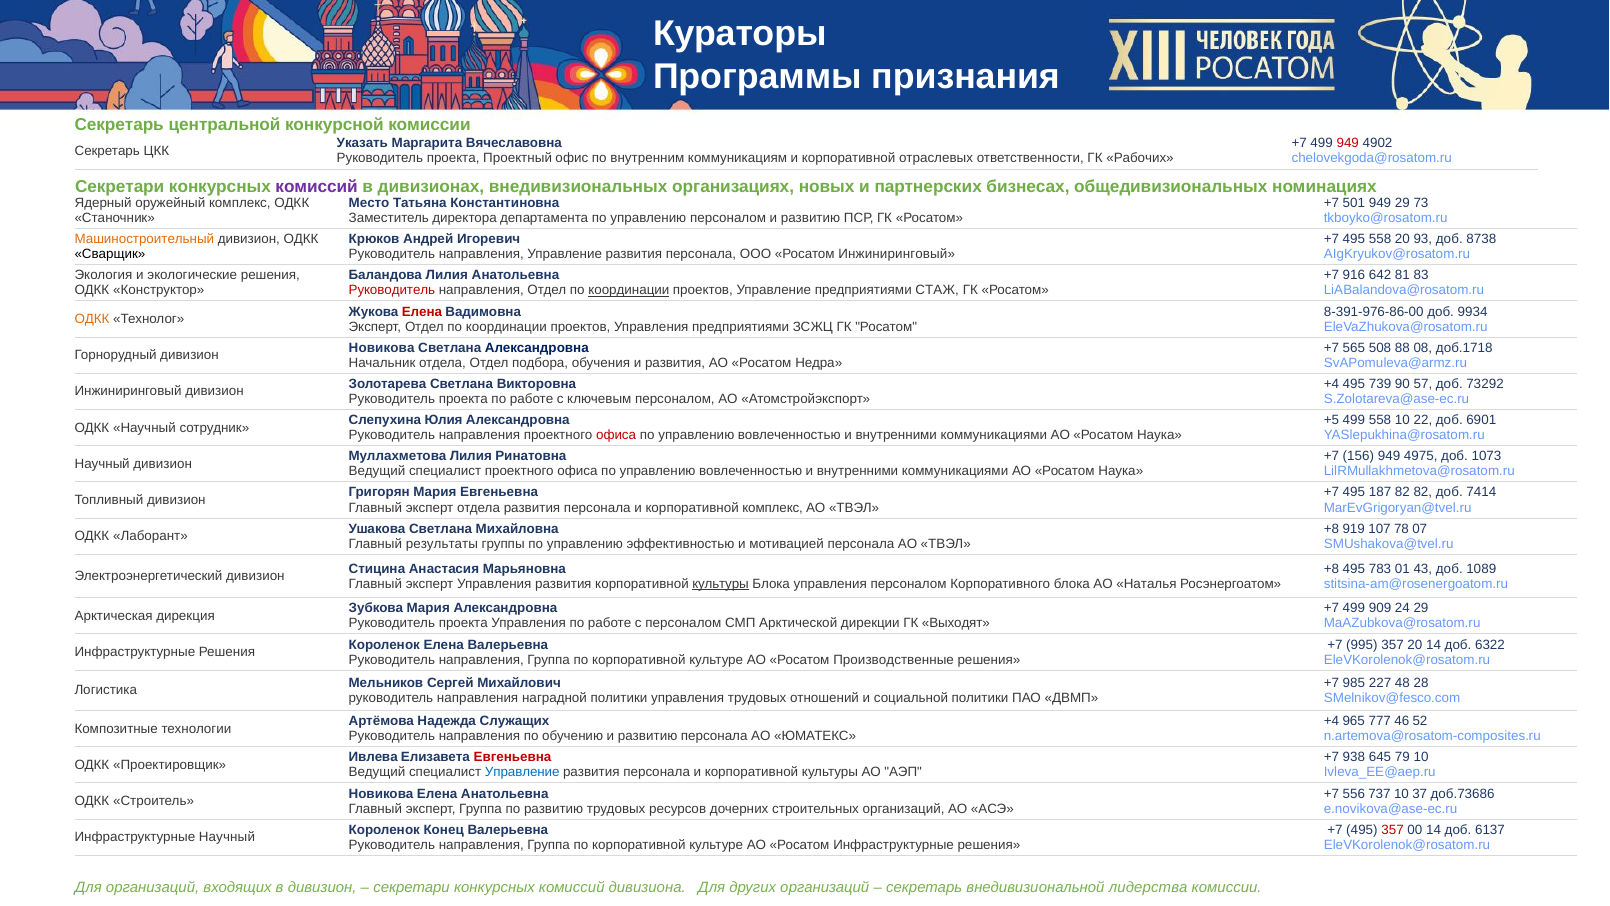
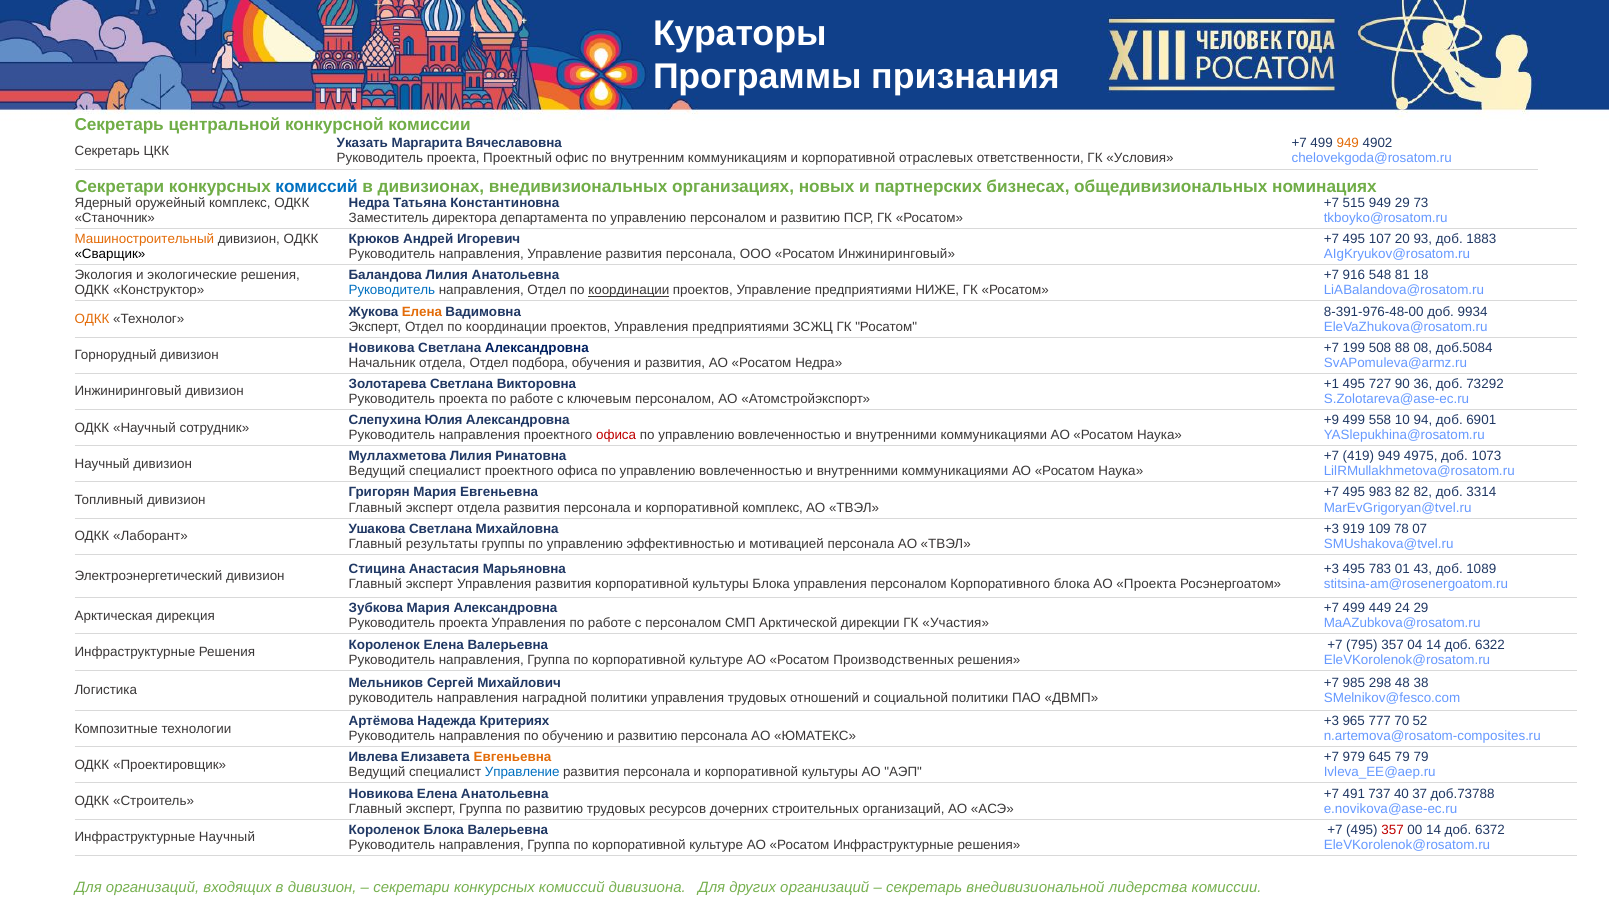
949 colour: red -> orange (1348, 143)
Рабочих: Рабочих -> Условия (1140, 158)
комиссий colour: purple -> blue (317, 187)
Место: Место -> Недра (369, 203)
501: 501 -> 515 (1354, 203)
495 558: 558 -> 107 (1380, 239)
8738: 8738 -> 1883 (1481, 239)
642: 642 -> 548 (1380, 275)
83: 83 -> 18 (1421, 275)
Руководитель colour: red -> blue (392, 290)
СТАЖ: СТАЖ -> НИЖЕ (937, 290)
Елена colour: red -> orange (422, 312)
8-391-976-86-00: 8-391-976-86-00 -> 8-391-976-48-00 (1374, 312)
565: 565 -> 199 (1354, 348)
доб.1718: доб.1718 -> доб.5084 (1464, 348)
+4: +4 -> +1 (1332, 384)
739: 739 -> 727 (1380, 384)
57: 57 -> 36 (1423, 384)
+5: +5 -> +9 (1332, 420)
22: 22 -> 94 (1423, 420)
156: 156 -> 419 (1358, 456)
187: 187 -> 983 (1380, 492)
7414: 7414 -> 3314 (1481, 492)
+8: +8 -> +3 (1332, 529)
107: 107 -> 109 (1380, 529)
+8: +8 -> +3 (1332, 568)
культуры underline: present -> none (721, 583)
АО Наталья: Наталья -> Проекта (1146, 583)
909: 909 -> 449 (1380, 608)
Выходят: Выходят -> Участия (956, 623)
995: 995 -> 795 (1362, 644)
357 20: 20 -> 04 (1415, 644)
Производственные: Производственные -> Производственных (894, 659)
227: 227 -> 298 (1380, 683)
28: 28 -> 38 (1421, 683)
Служащих: Служащих -> Критериях (515, 721)
+4: +4 -> +3 (1332, 721)
46: 46 -> 70 (1402, 721)
Евгеньевна colour: red -> orange (513, 757)
938: 938 -> 979 (1354, 757)
79 10: 10 -> 79 (1421, 757)
556: 556 -> 491 (1354, 793)
737 10: 10 -> 40 (1402, 793)
доб.73686: доб.73686 -> доб.73788 (1463, 793)
Короленок Конец: Конец -> Блока (444, 830)
6137: 6137 -> 6372 (1490, 830)
